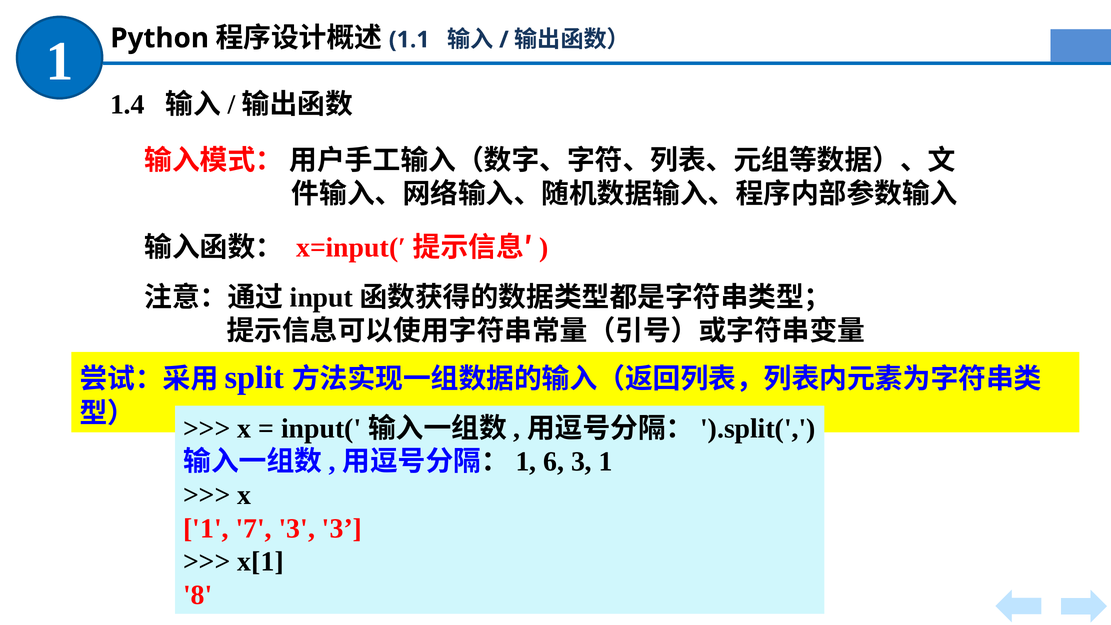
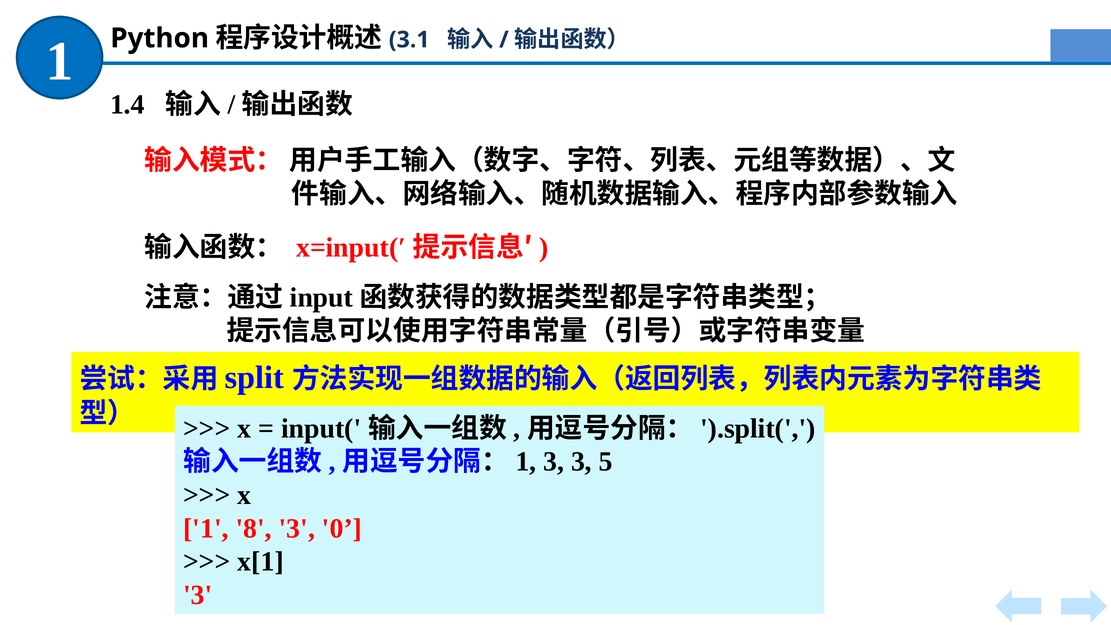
1.1: 1.1 -> 3.1 (409, 40)
6: 6 -> 3 (554, 462)
3 1: 1 -> 5 (606, 462)
7: 7 -> 8 (254, 528)
3 3: 3 -> 0 (342, 528)
8: 8 -> 3 (198, 595)
